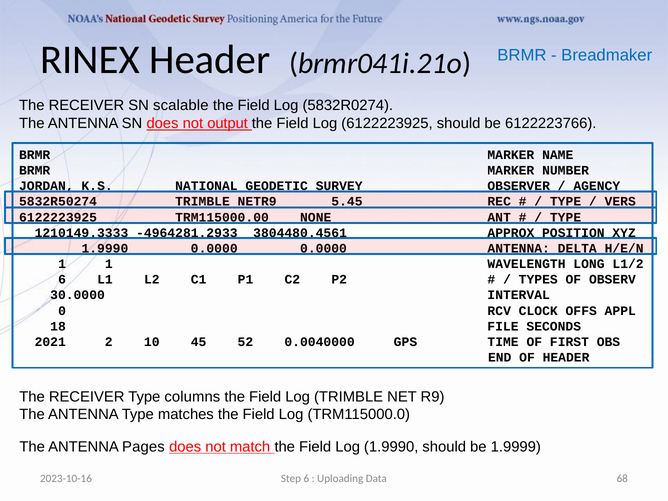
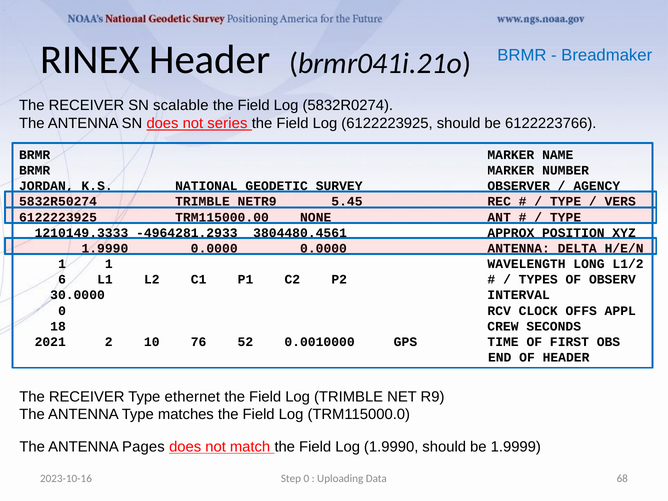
output: output -> series (227, 123)
FILE: FILE -> CREW (503, 326)
45: 45 -> 76 (199, 342)
0.0040000: 0.0040000 -> 0.0010000 (320, 342)
columns: columns -> ethernet (192, 397)
Step 6: 6 -> 0 (306, 478)
